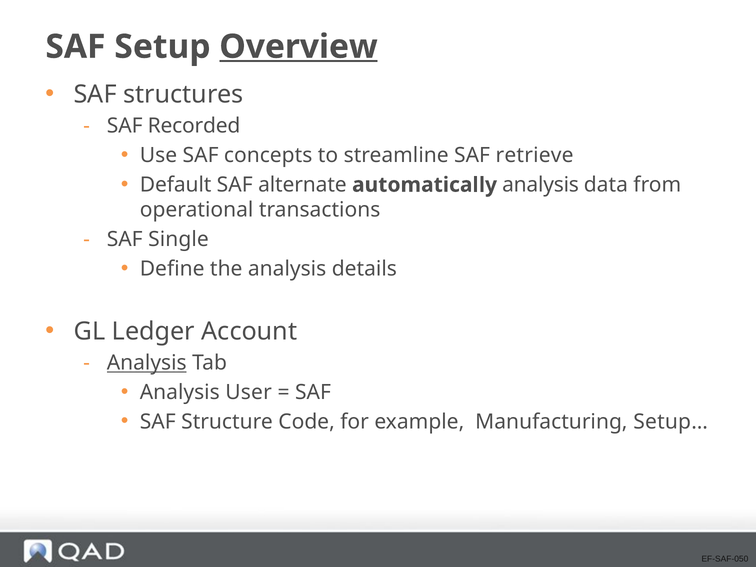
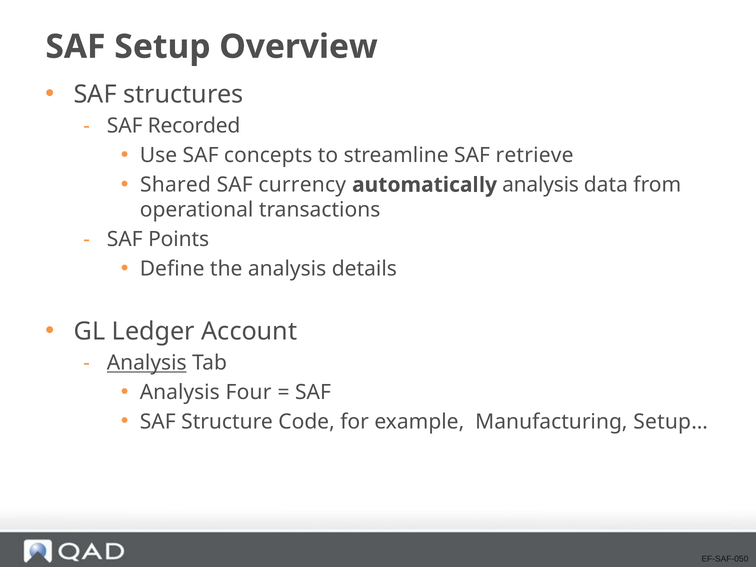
Overview underline: present -> none (298, 47)
Default: Default -> Shared (175, 185)
alternate: alternate -> currency (302, 185)
Single: Single -> Points (179, 239)
User: User -> Four (249, 392)
